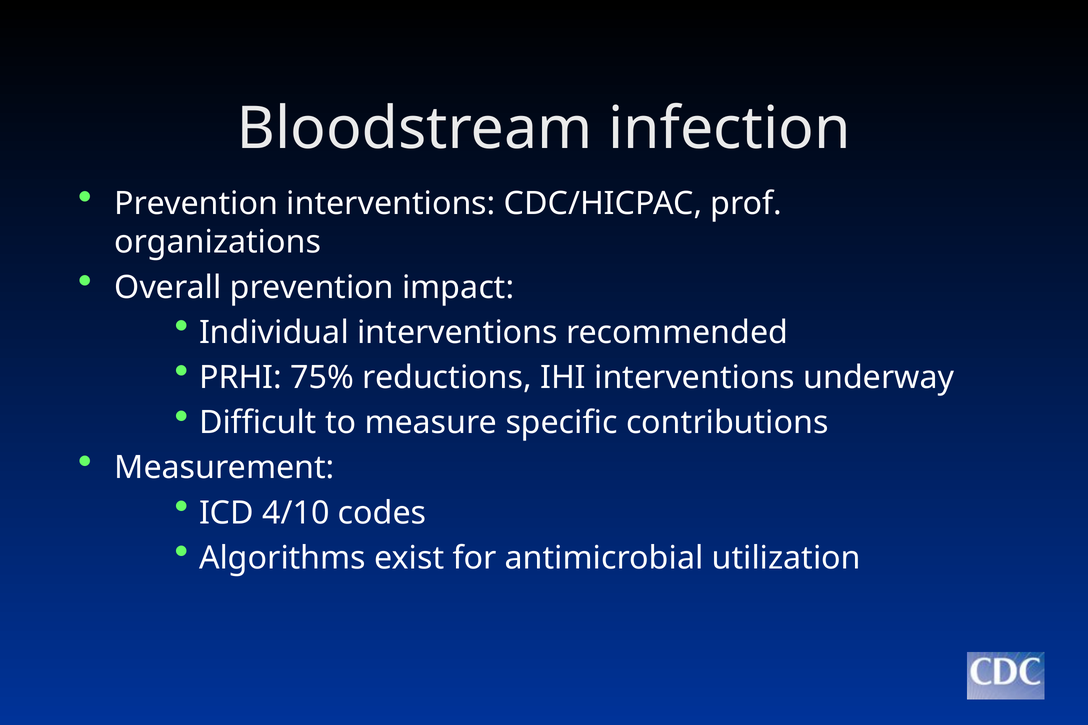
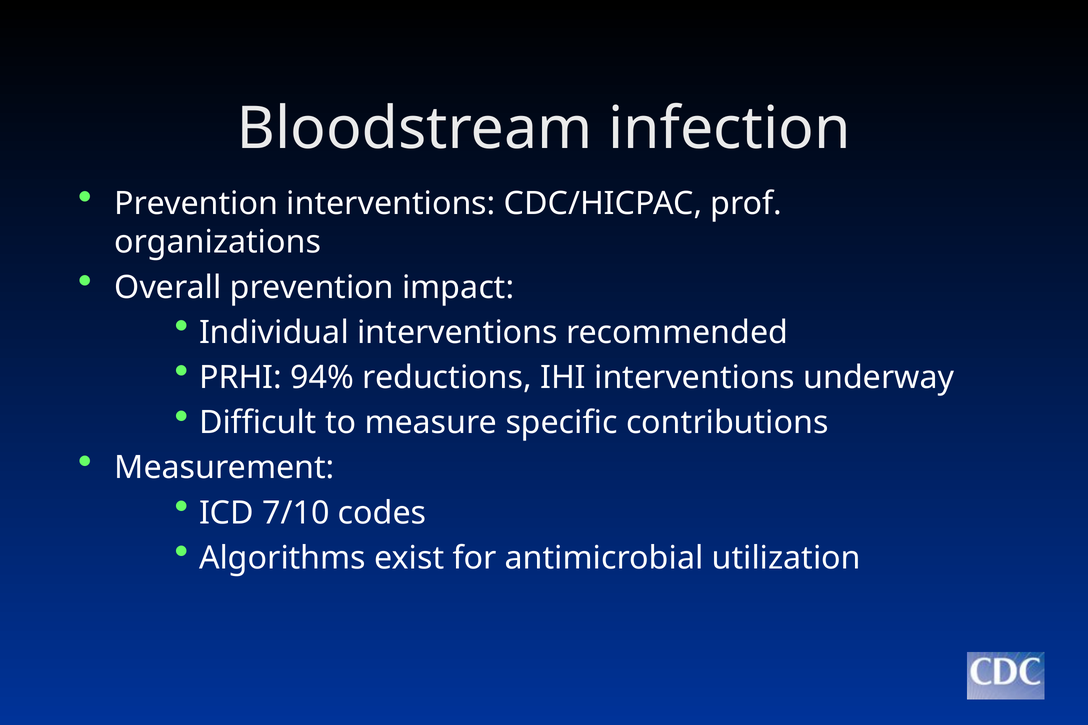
75%: 75% -> 94% (322, 378)
4/10: 4/10 -> 7/10 (296, 513)
